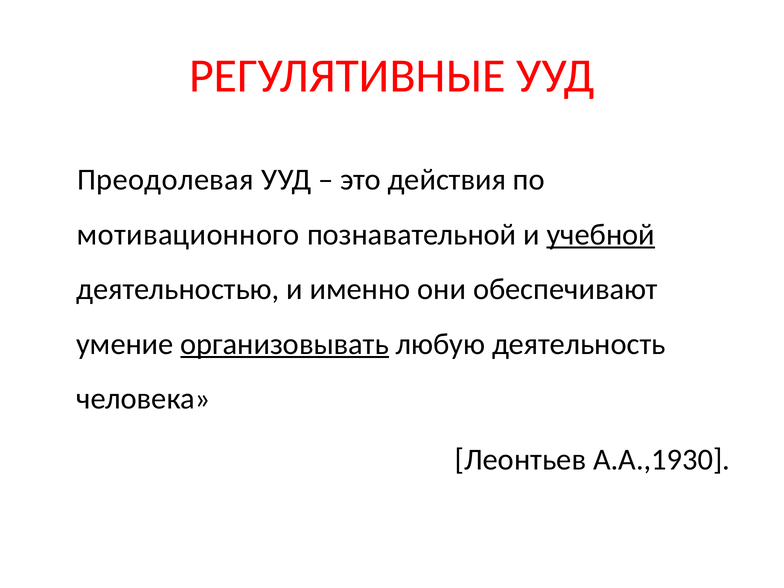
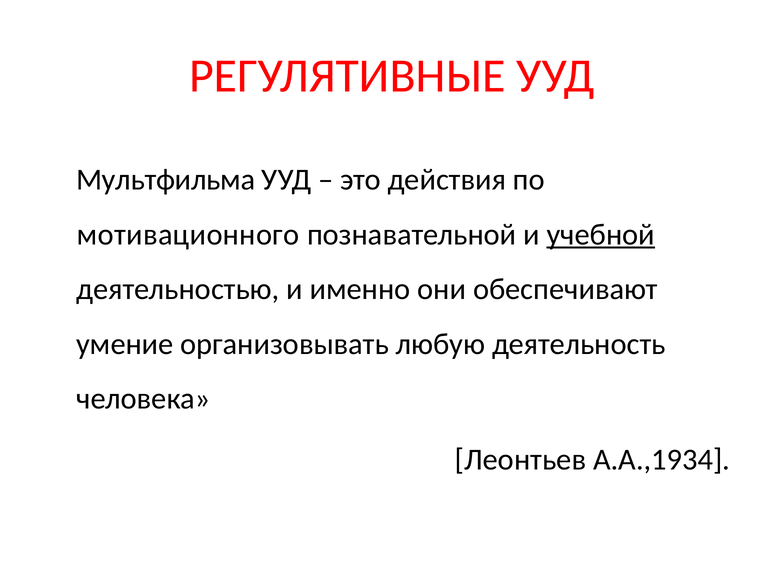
Преодолевая: Преодолевая -> Мультфильма (166, 180)
организовывать underline: present -> none (285, 344)
А.А.,1930: А.А.,1930 -> А.А.,1934 (662, 460)
